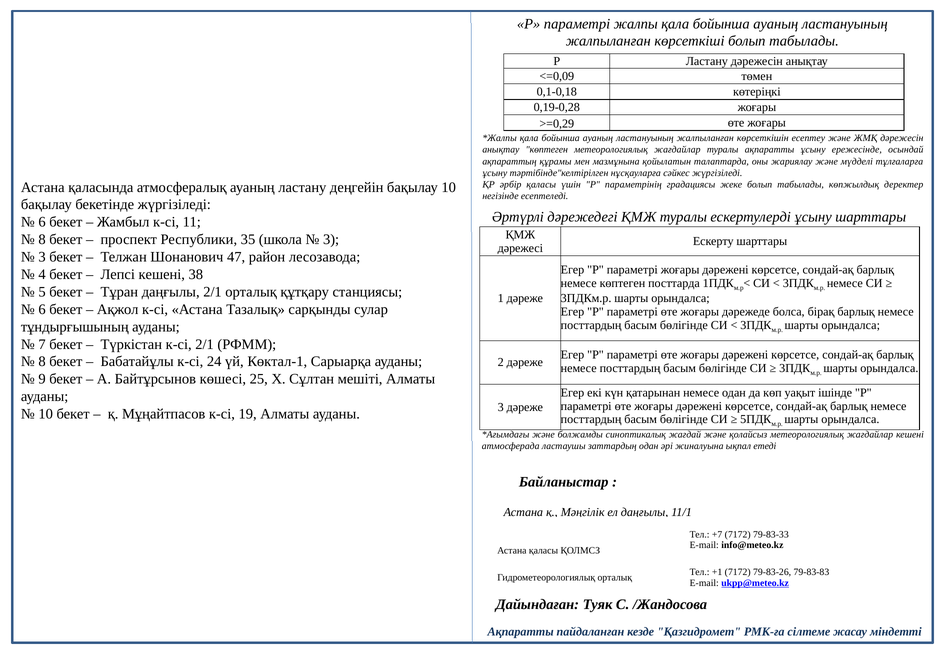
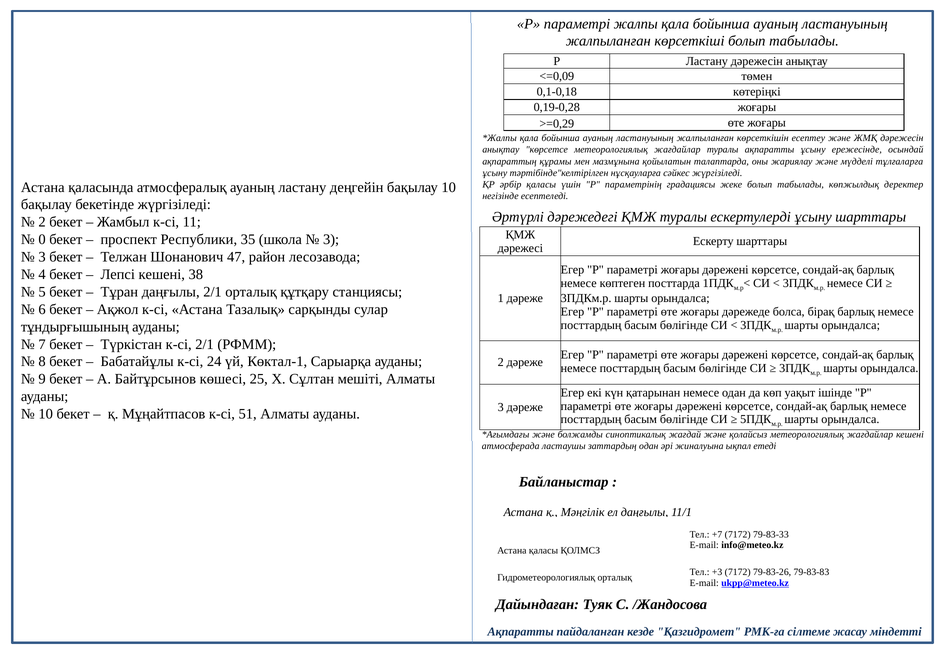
анықтау көптеген: көптеген -> көрсетсе (547, 150)
6: 6 -> 2 (42, 222)
8: 8 -> 0 (42, 240)
19: 19 -> 51 (248, 414)
+1: +1 -> +3 (717, 572)
